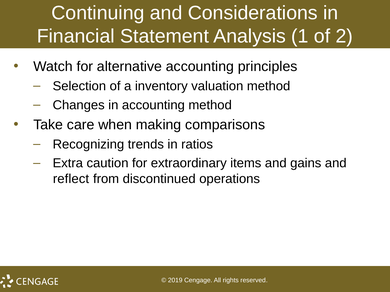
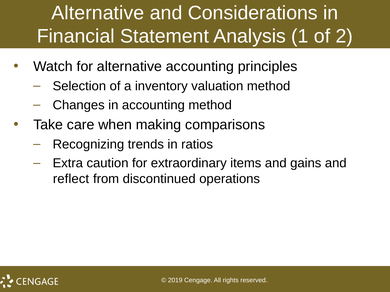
Continuing: Continuing -> Alternative (98, 13)
